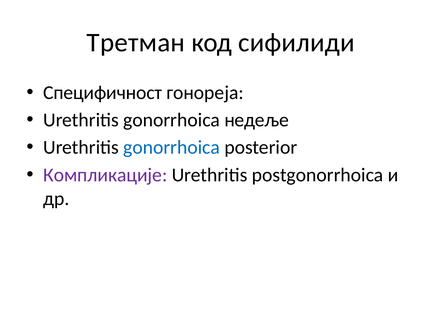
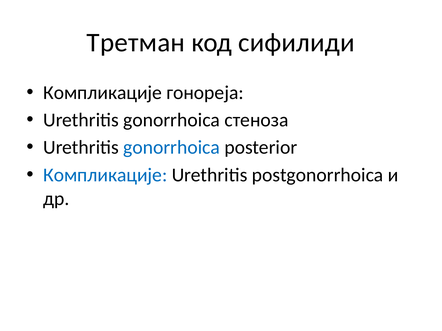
Специфичност: Специфичност -> Компликације (103, 93)
недеље: недеље -> стеноза (257, 120)
Компликације colour: purple -> blue (105, 175)
